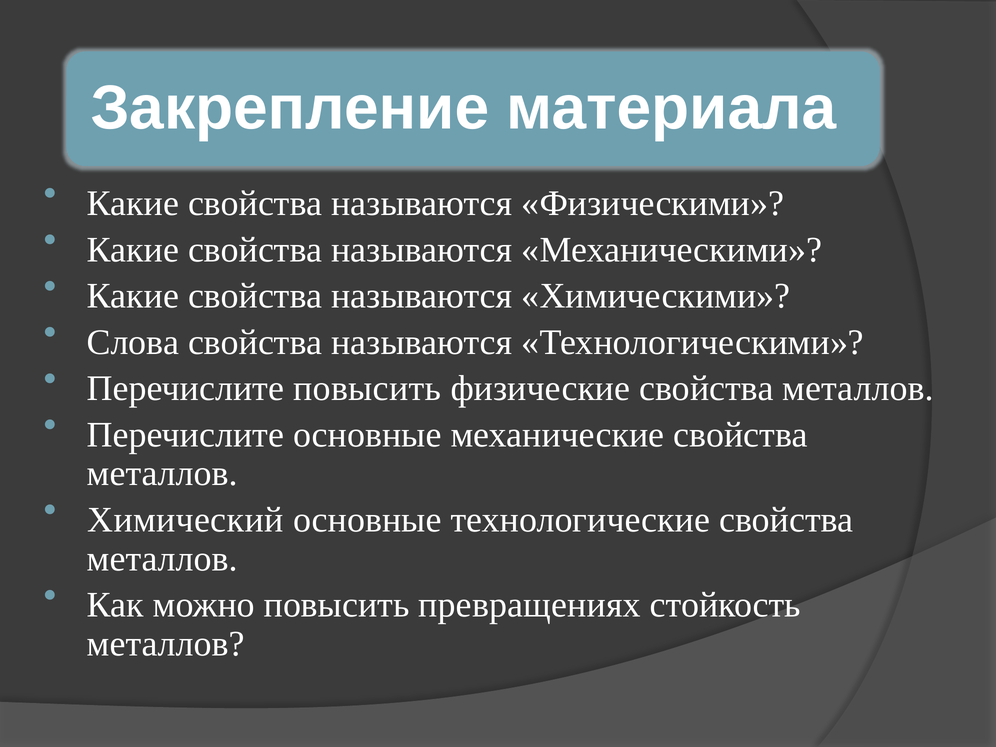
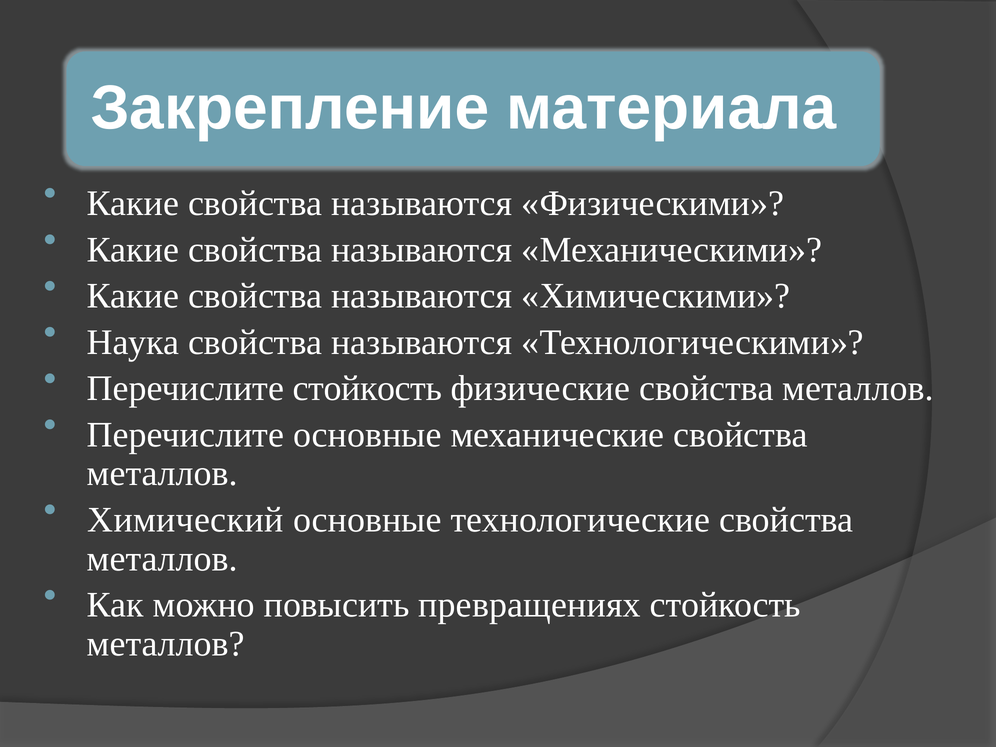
Слова: Слова -> Наука (133, 342)
Перечислите повысить: повысить -> стойкость (367, 388)
